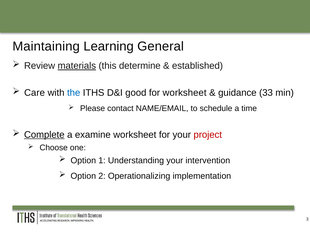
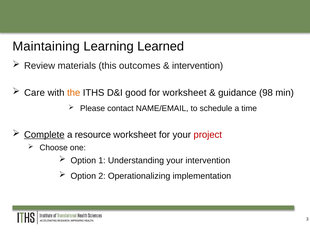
General: General -> Learned (161, 46)
materials underline: present -> none (77, 66)
determine: determine -> outcomes (140, 66)
established: established -> intervention (198, 66)
the colour: blue -> orange (74, 93)
33: 33 -> 98 (266, 93)
examine: examine -> resource (93, 134)
